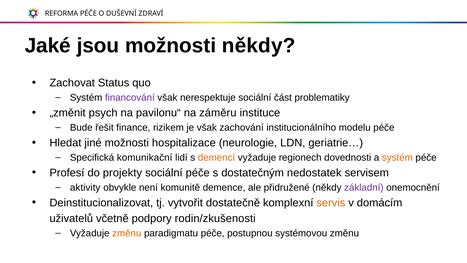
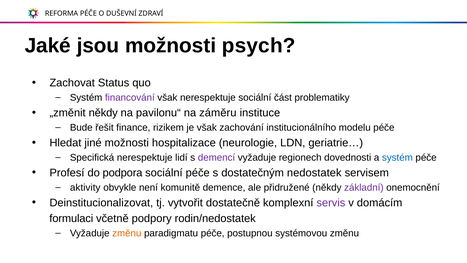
možnosti někdy: někdy -> psych (259, 46)
„změnit psych: psych -> někdy (103, 113)
Specifická komunikační: komunikační -> nerespektuje (145, 157)
demencí colour: orange -> purple (216, 157)
systém colour: orange -> blue (397, 157)
projekty: projekty -> podpora (123, 173)
servis colour: orange -> purple (331, 202)
uživatelů: uživatelů -> formulaci (71, 218)
rodin/zkušenosti: rodin/zkušenosti -> rodin/nedostatek (215, 218)
